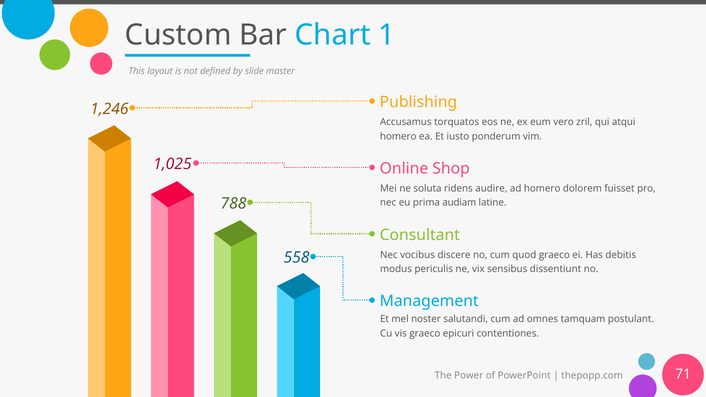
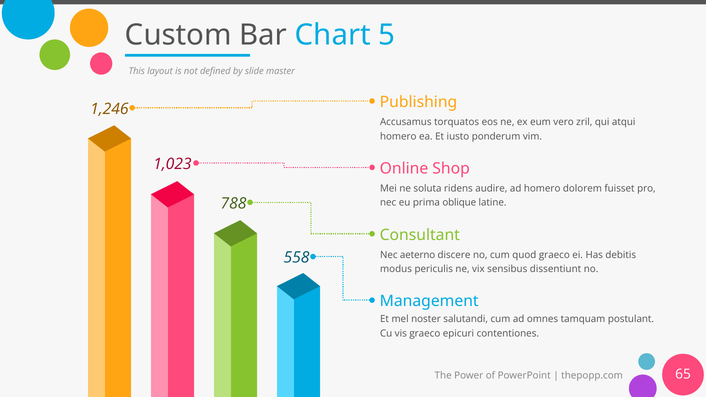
1: 1 -> 5 (387, 35)
1,025: 1,025 -> 1,023 (172, 164)
audiam: audiam -> oblique (459, 203)
vocibus: vocibus -> aeterno (418, 255)
71: 71 -> 65 (683, 375)
